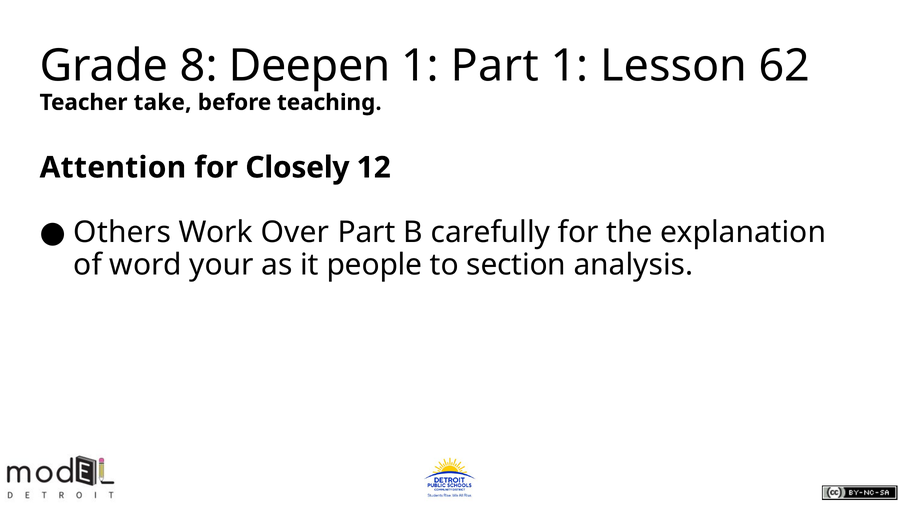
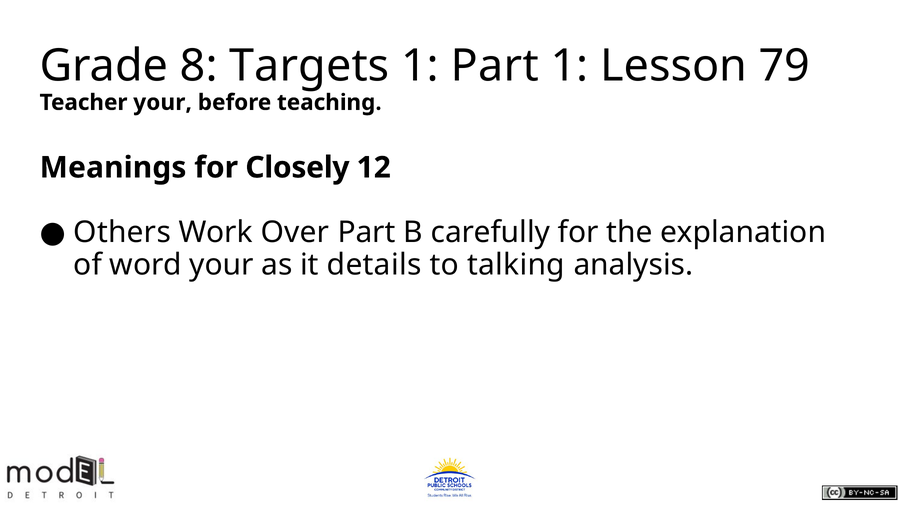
Deepen: Deepen -> Targets (309, 66)
62: 62 -> 79 (784, 66)
Teacher take: take -> your (163, 102)
Attention: Attention -> Meanings (113, 168)
people: people -> details (374, 265)
section: section -> talking (516, 265)
